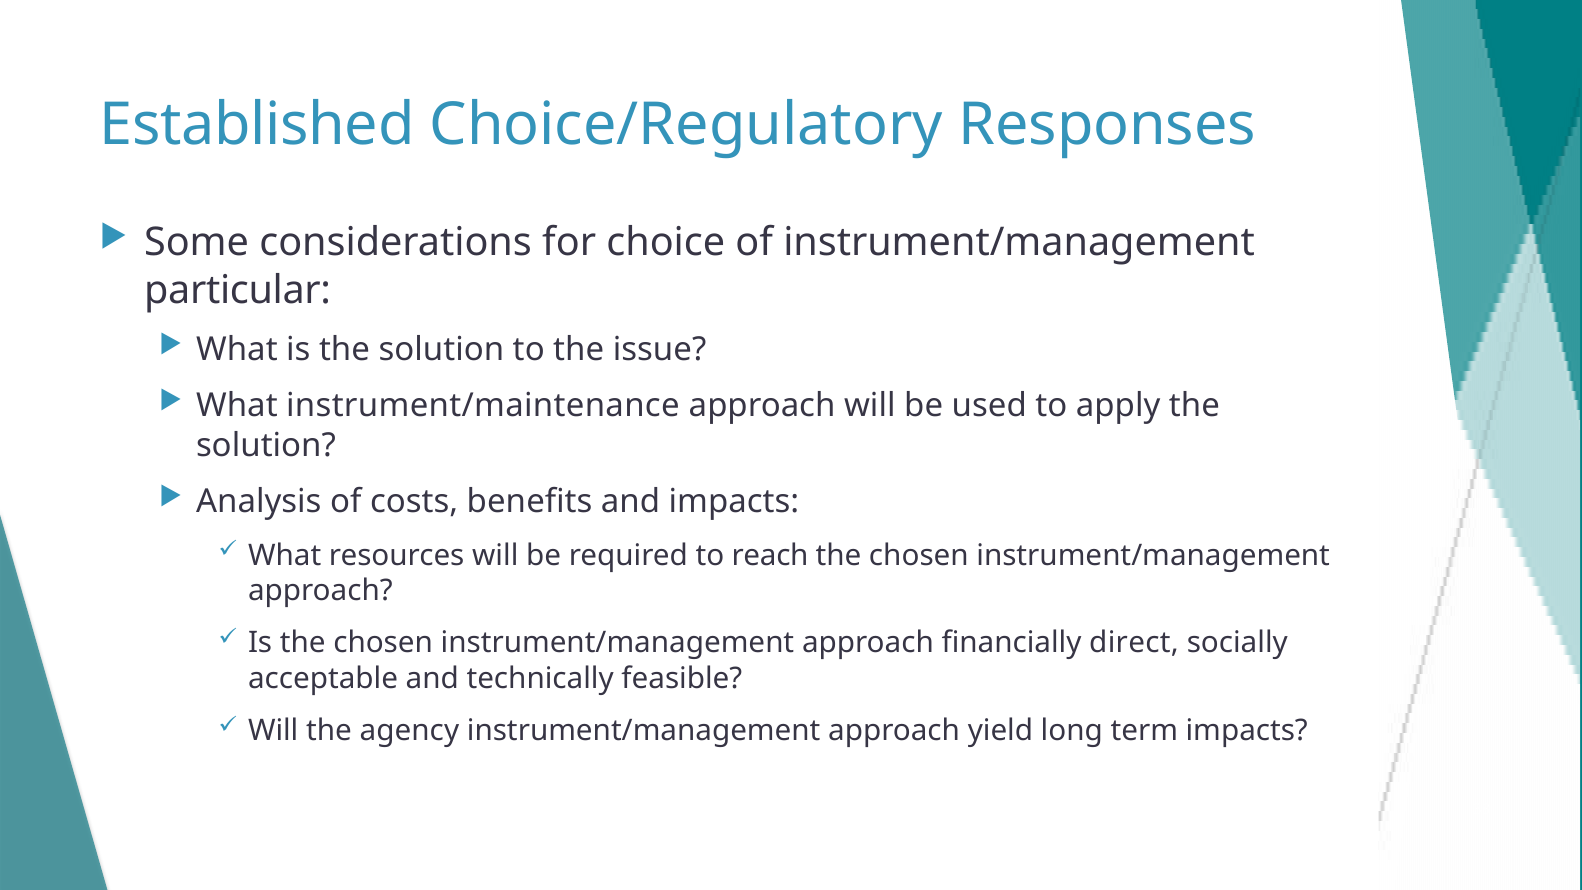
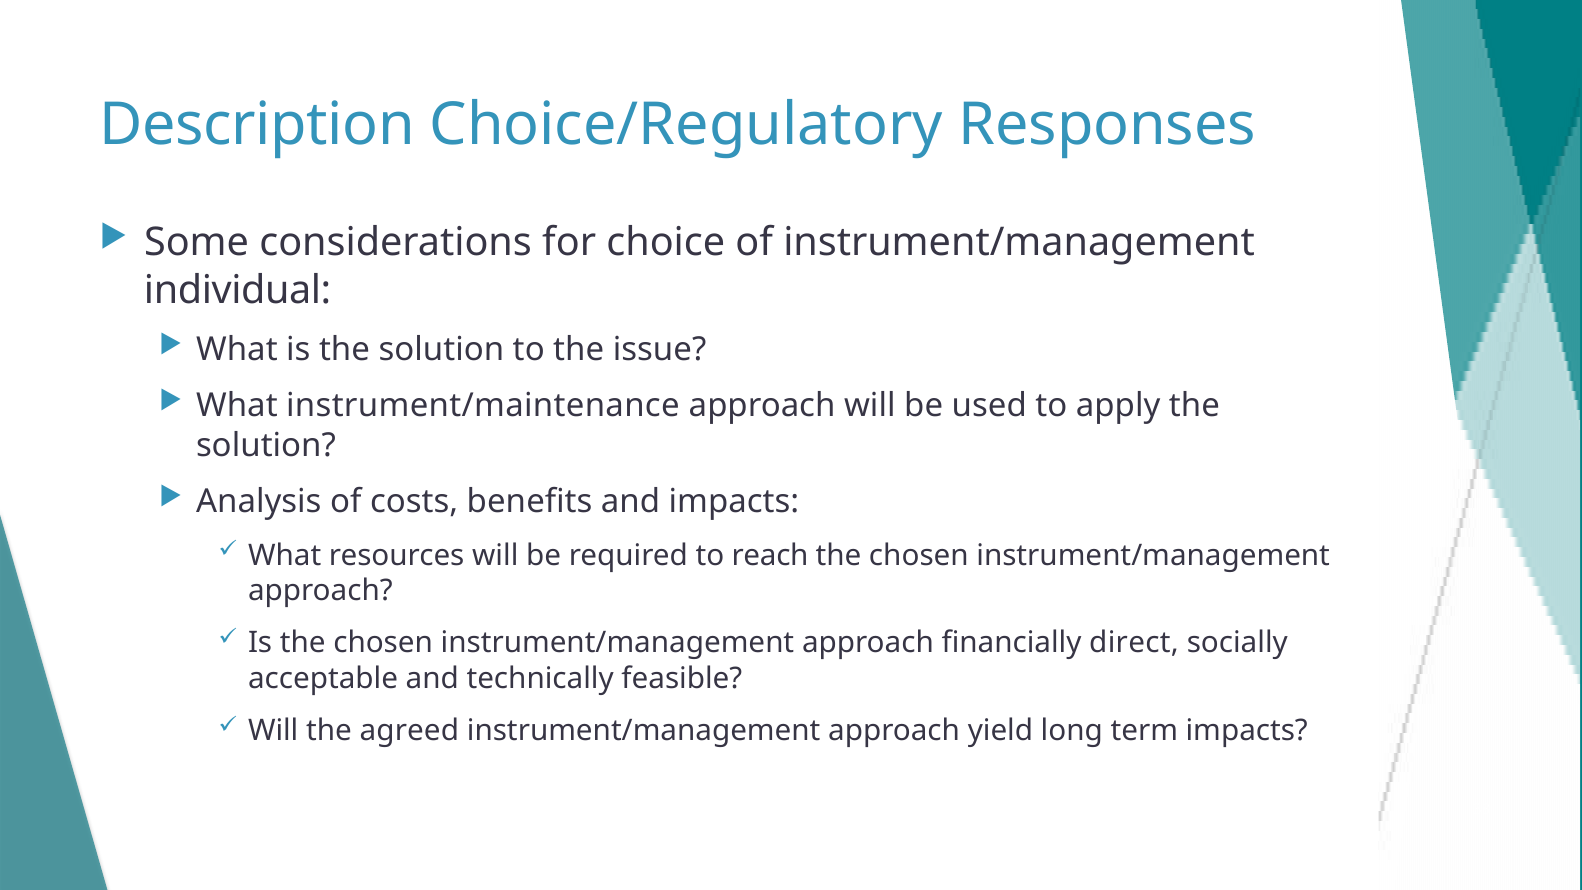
Established: Established -> Description (257, 125)
particular: particular -> individual (238, 290)
agency: agency -> agreed (409, 731)
